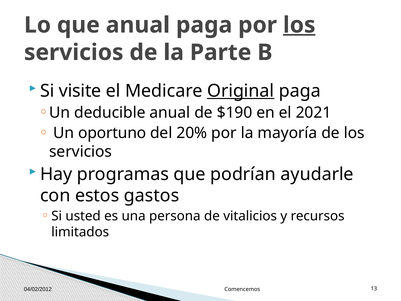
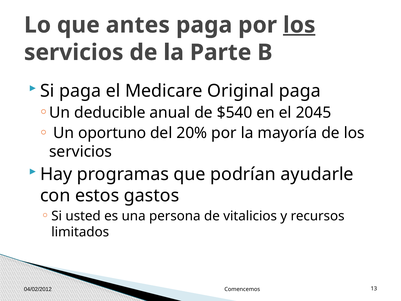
que anual: anual -> antes (138, 25)
Si visite: visite -> paga (80, 91)
Original underline: present -> none (241, 91)
$190: $190 -> $540 (235, 112)
2021: 2021 -> 2045 (314, 112)
